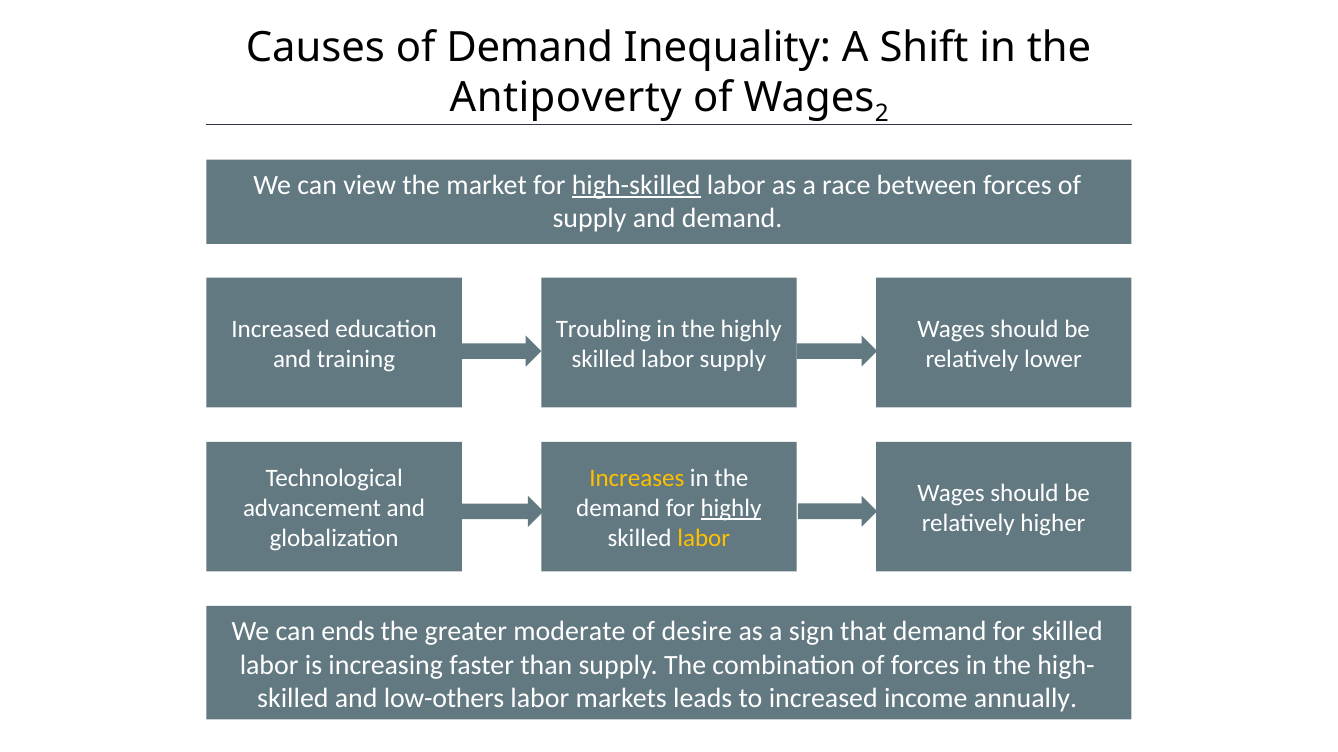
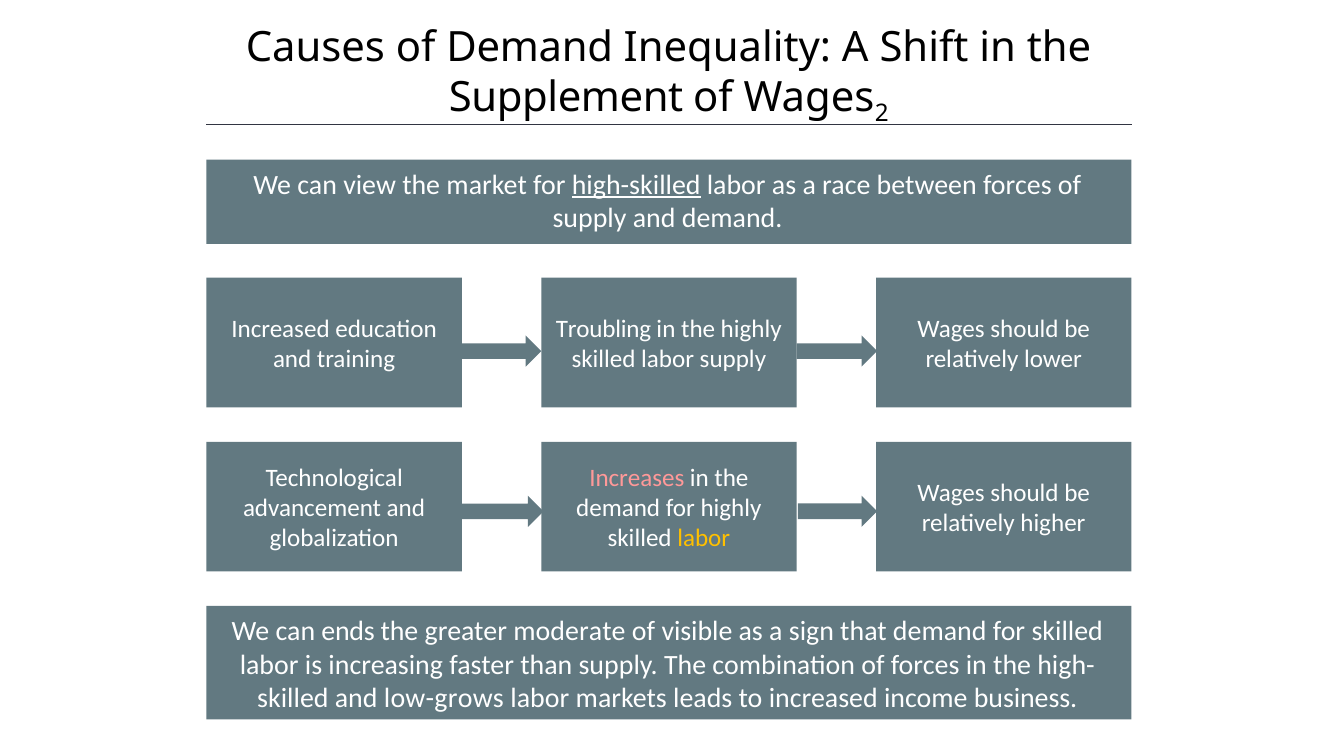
Antipoverty: Antipoverty -> Supplement (566, 98)
Increases colour: yellow -> pink (637, 479)
highly underline: present -> none (731, 509)
desire: desire -> visible (697, 632)
low-others: low-others -> low-grows (444, 699)
annually: annually -> business (1026, 699)
